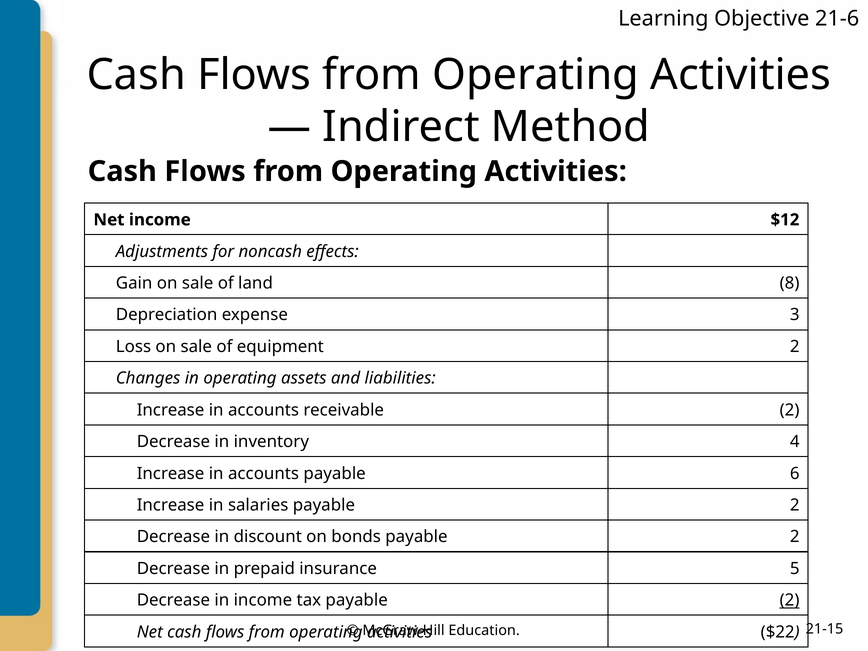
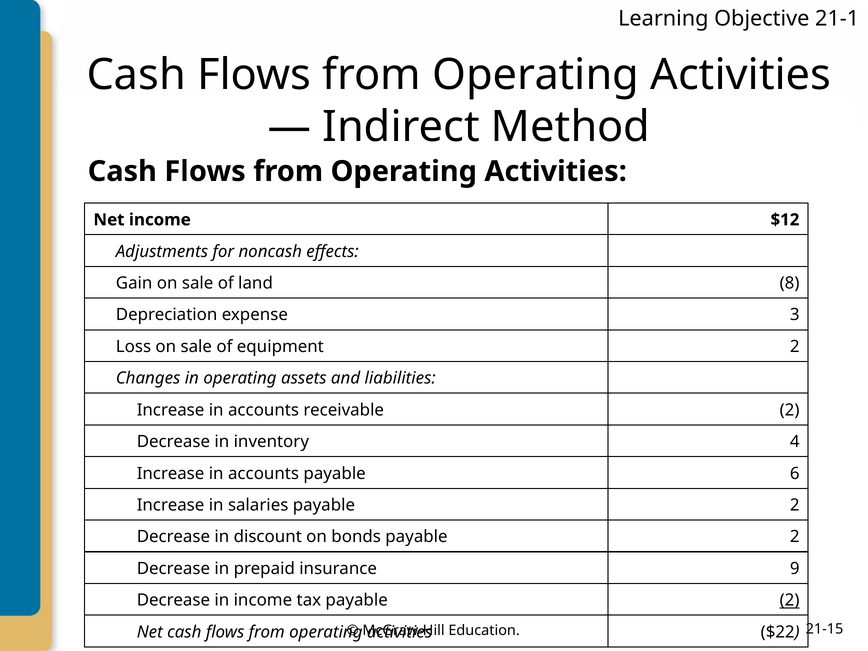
21-6: 21-6 -> 21-1 (837, 19)
5: 5 -> 9 (795, 569)
